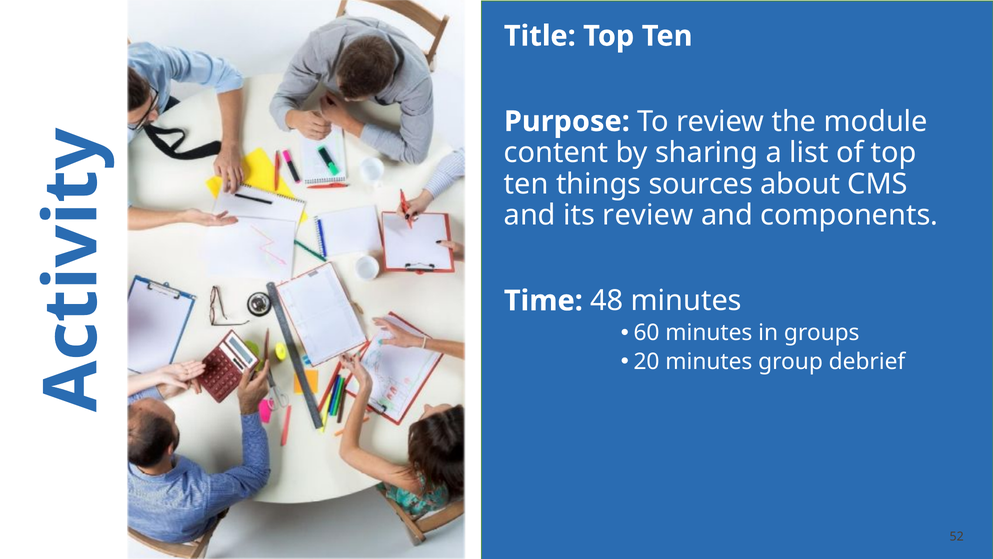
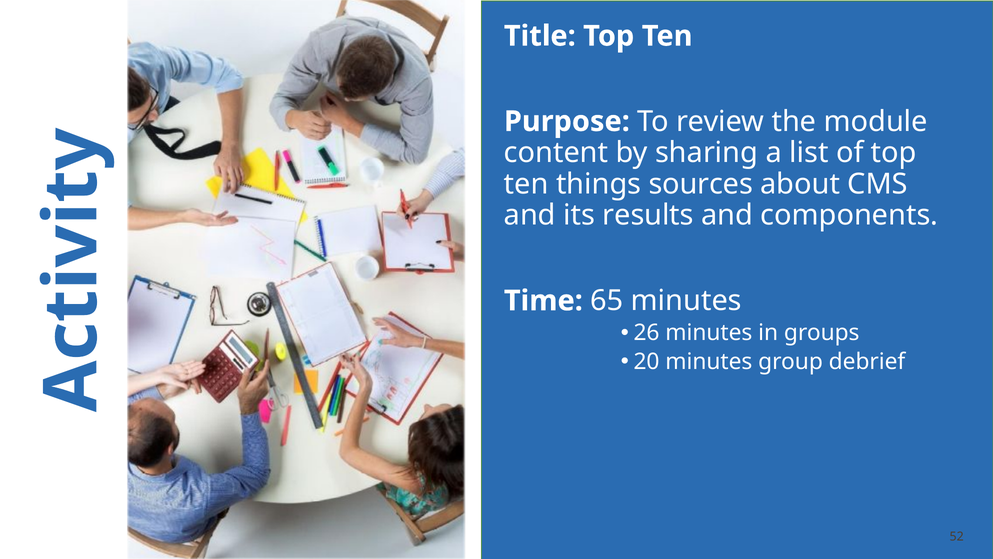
its review: review -> results (648, 215)
48: 48 -> 65 (607, 301)
60: 60 -> 26 (647, 333)
